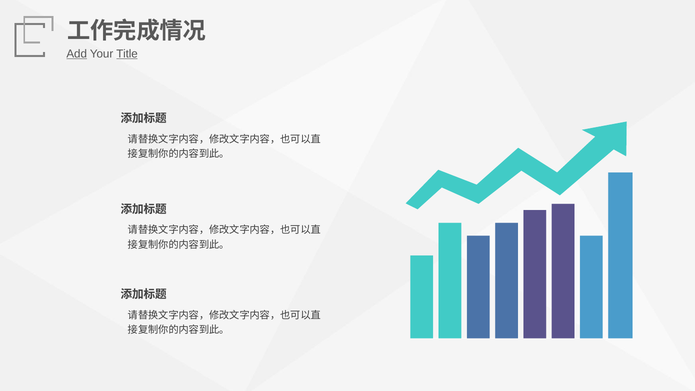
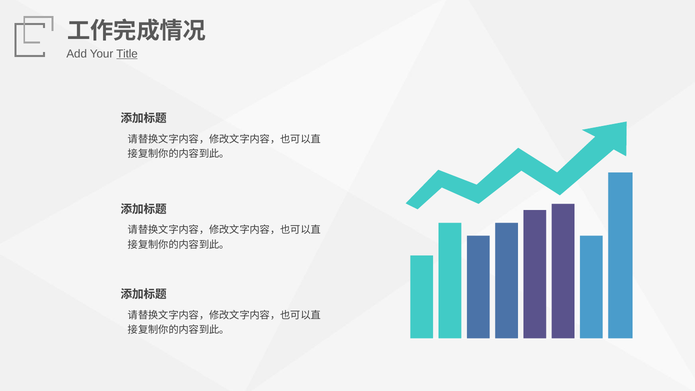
Add underline: present -> none (77, 54)
